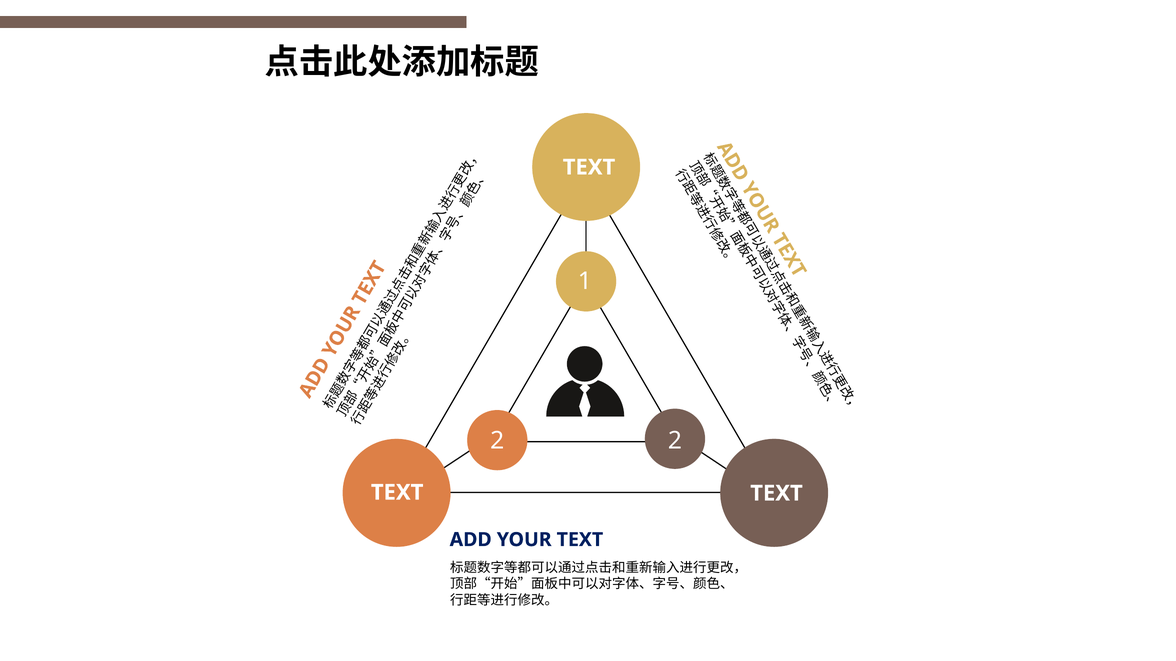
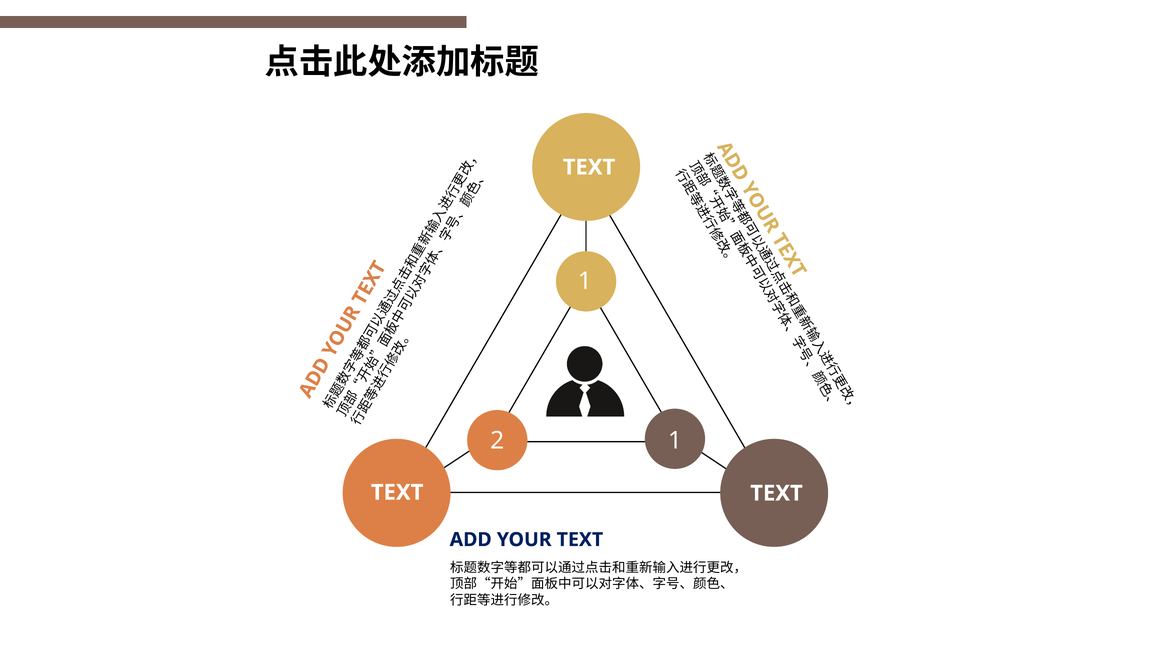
2 2: 2 -> 1 (675, 441)
